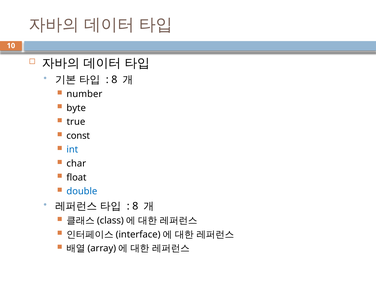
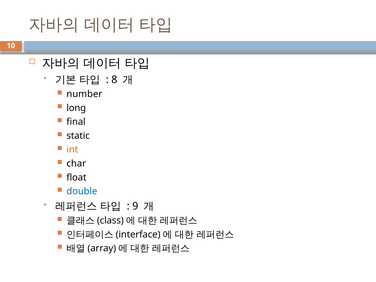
byte: byte -> long (76, 108)
true: true -> final (76, 122)
const: const -> static (78, 136)
int colour: blue -> orange (72, 150)
8: 8 -> 9 (135, 206)
